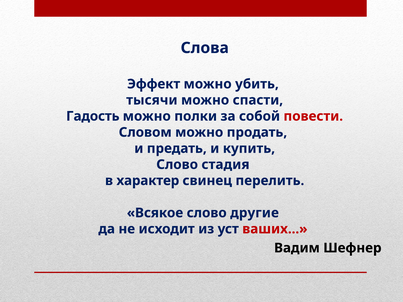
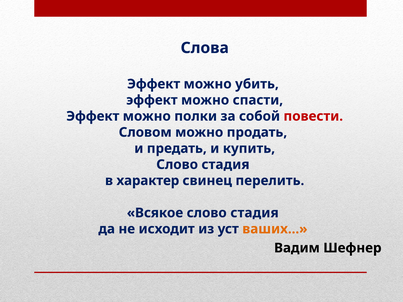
тысячи: тысячи -> эффект (152, 100)
Гадость: Гадость -> Эффект (93, 116)
Всякое слово другие: другие -> стадия (255, 213)
ваших colour: red -> orange (275, 229)
